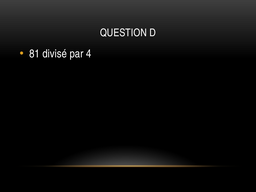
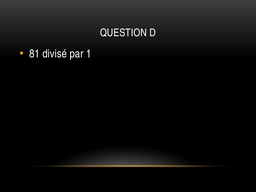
4: 4 -> 1 (89, 54)
